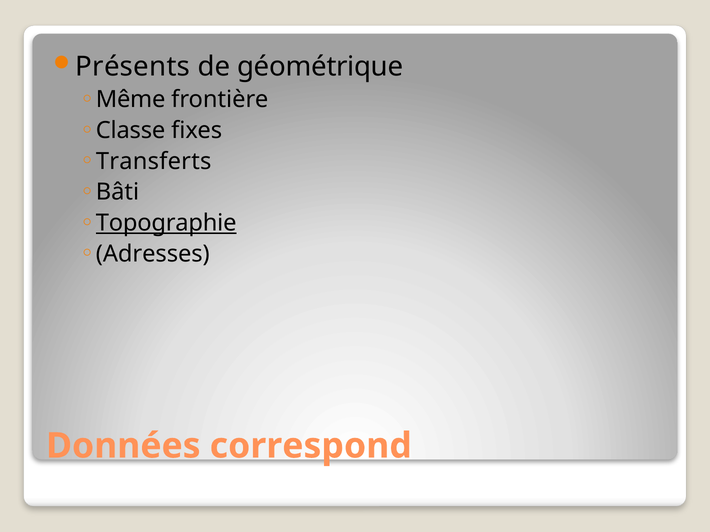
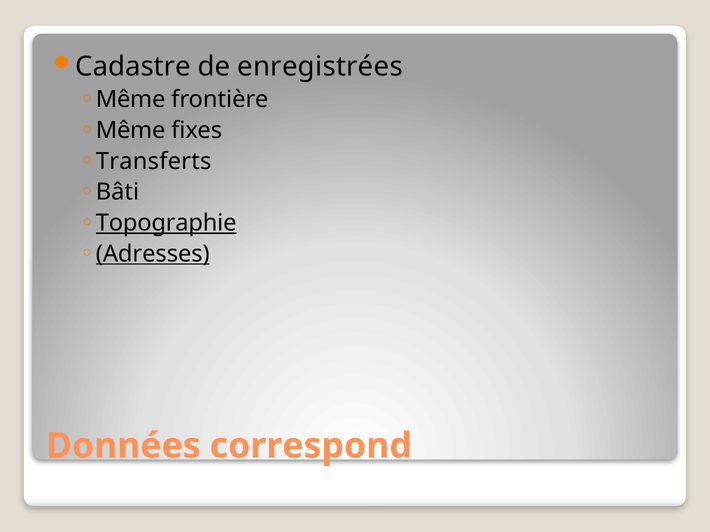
Présents: Présents -> Cadastre (133, 67)
géométrique: géométrique -> enregistrées (320, 67)
Classe: Classe -> Même (131, 131)
Adresses underline: none -> present (153, 254)
